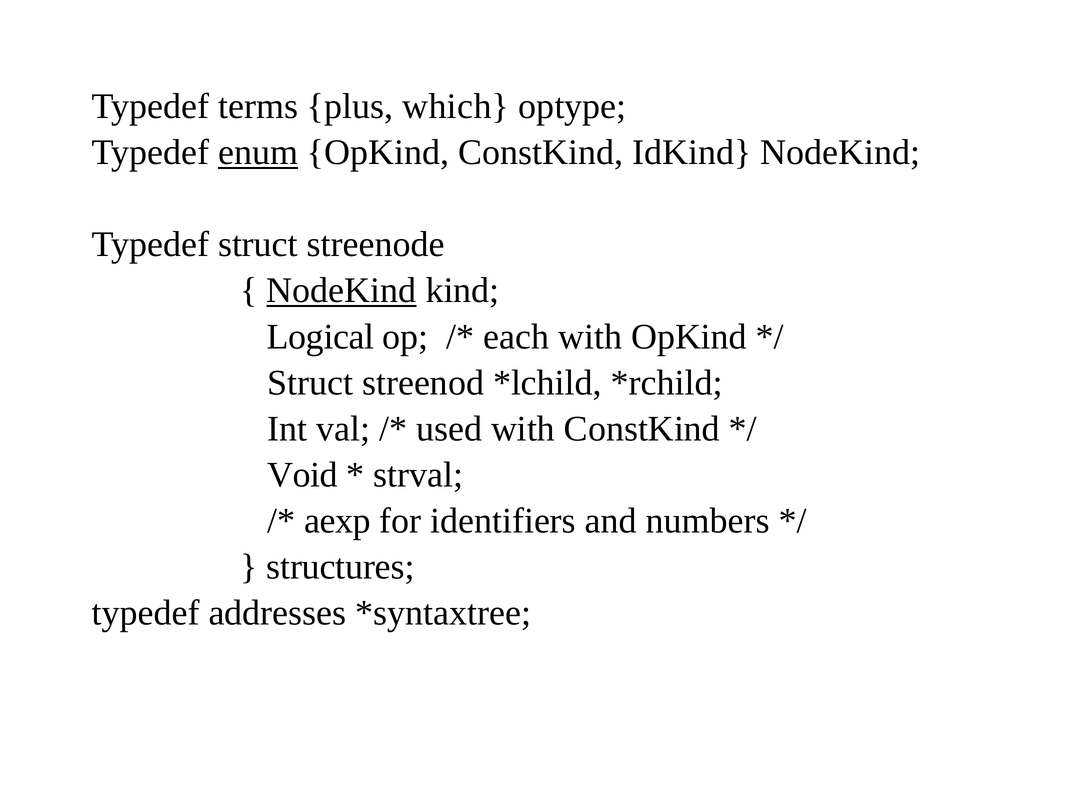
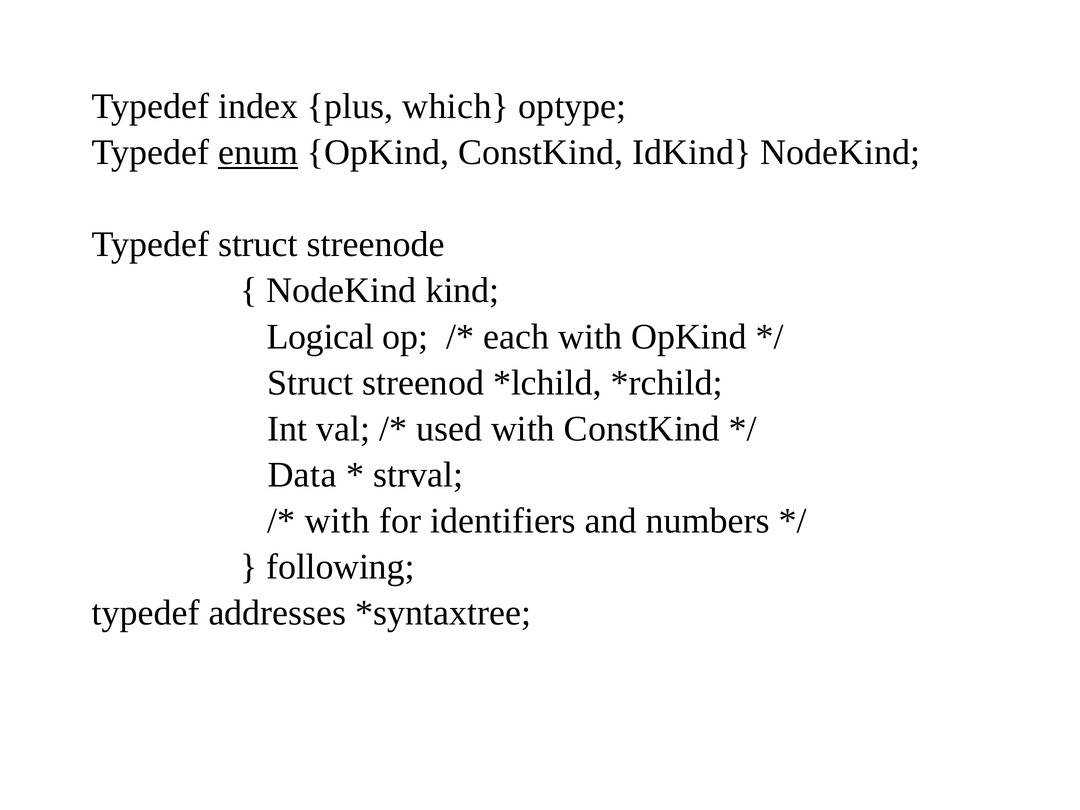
terms: terms -> index (258, 106)
NodeKind underline: present -> none (341, 291)
Void: Void -> Data (302, 475)
aexp: aexp -> with (337, 521)
structures: structures -> following (340, 567)
